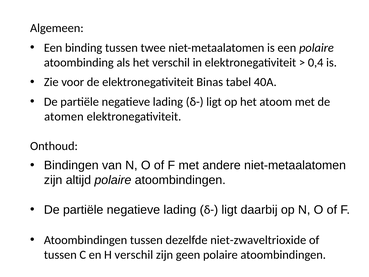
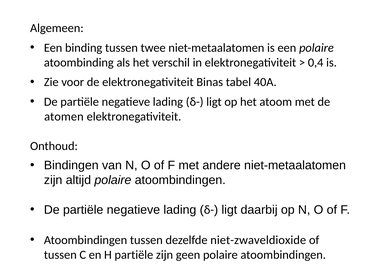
niet-zwaveltrioxide: niet-zwaveltrioxide -> niet-zwaveldioxide (258, 240)
H verschil: verschil -> partiële (134, 255)
